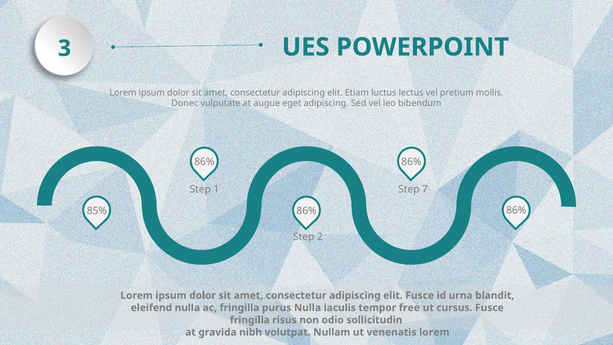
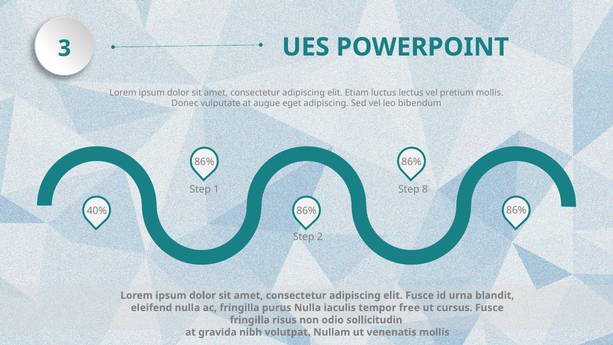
7: 7 -> 8 (425, 189)
85%: 85% -> 40% (97, 211)
venenatis lorem: lorem -> mollis (434, 332)
